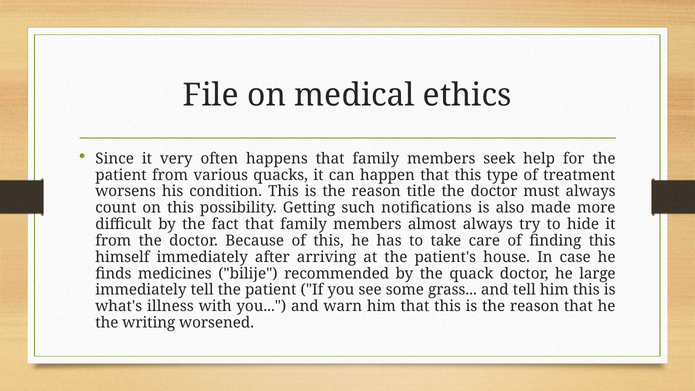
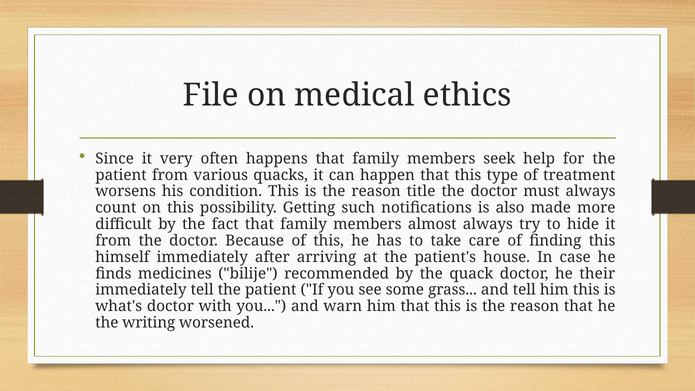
large: large -> their (597, 273)
what's illness: illness -> doctor (170, 306)
